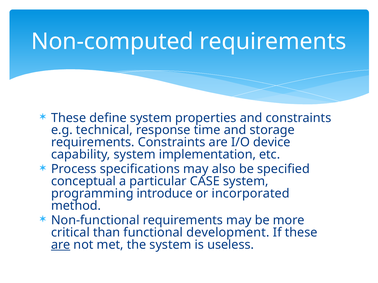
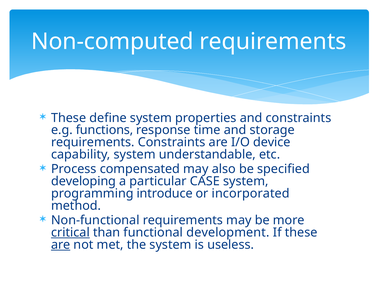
technical: technical -> functions (104, 130)
implementation: implementation -> understandable (207, 155)
specifications: specifications -> compensated (140, 169)
conceptual: conceptual -> developing (84, 182)
critical underline: none -> present (70, 233)
